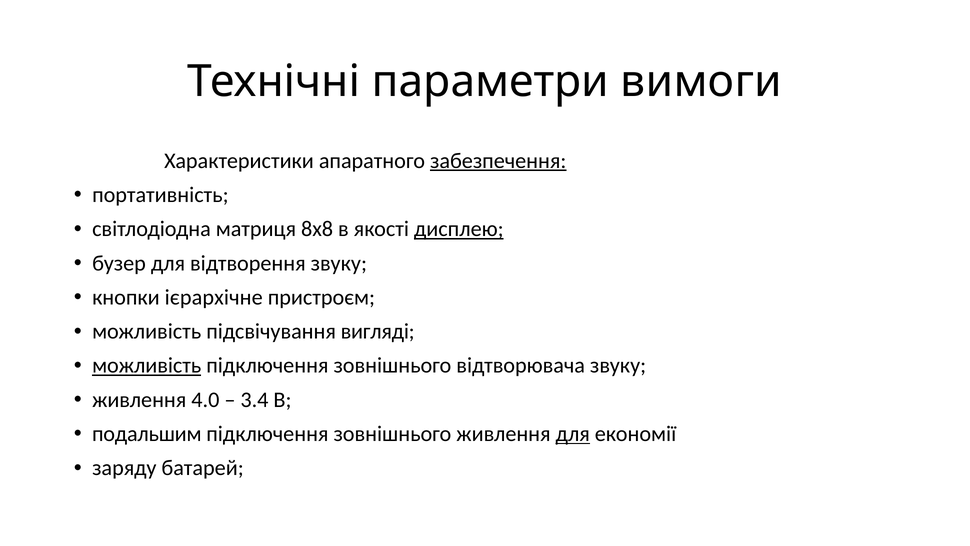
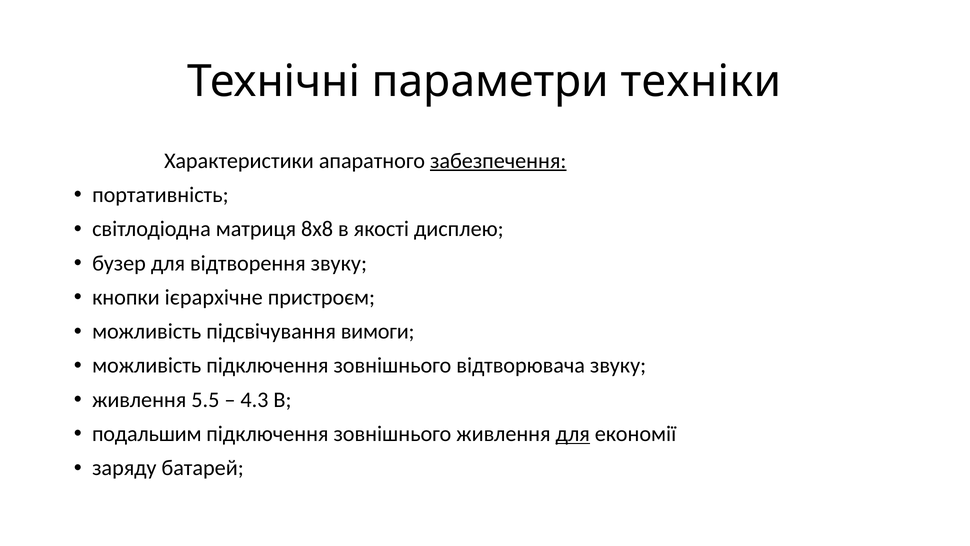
вимоги: вимоги -> техніки (701, 81)
дисплею underline: present -> none (459, 229)
вигляді: вигляді -> вимоги (378, 331)
можливість underline: present -> none (147, 365)
4.0: 4.0 -> 5.5 (205, 400)
3.4: 3.4 -> 4.3 (254, 400)
